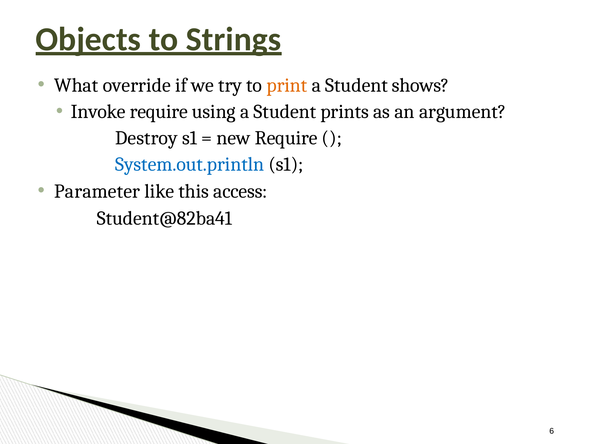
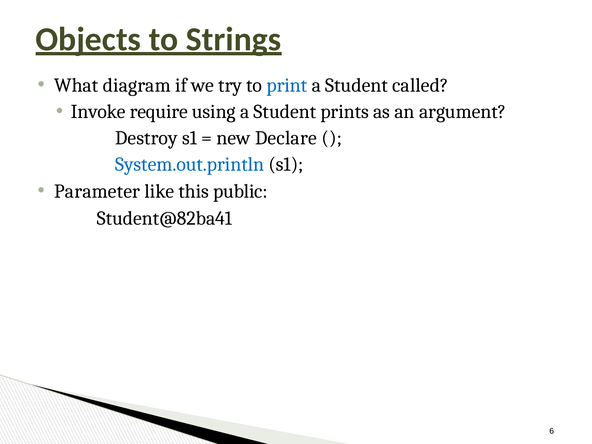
override: override -> diagram (137, 85)
print colour: orange -> blue (287, 85)
shows: shows -> called (420, 85)
new Require: Require -> Declare (286, 138)
access: access -> public (240, 191)
